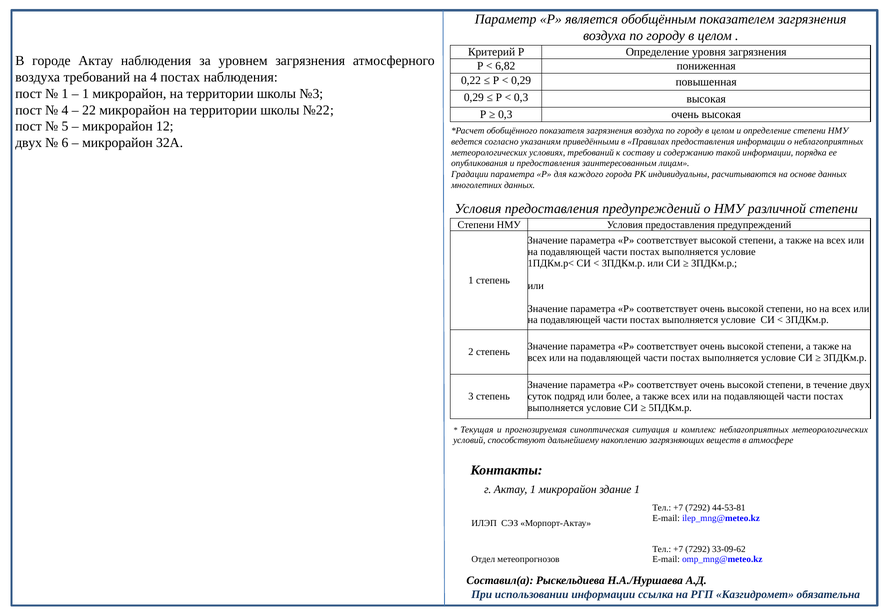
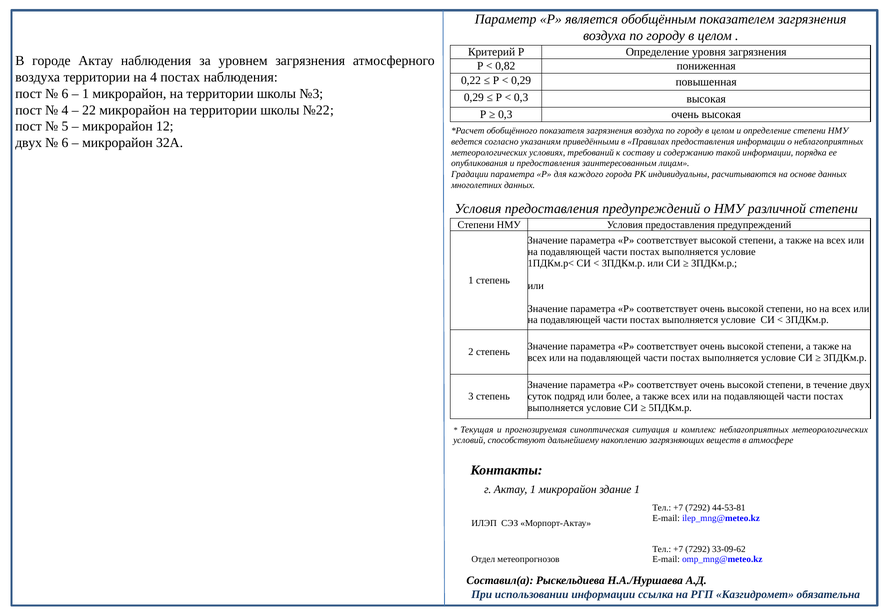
6,82: 6,82 -> 0,82 (505, 66)
воздуха требований: требований -> территории (97, 77)
1: 1 -> 6 (65, 94)
